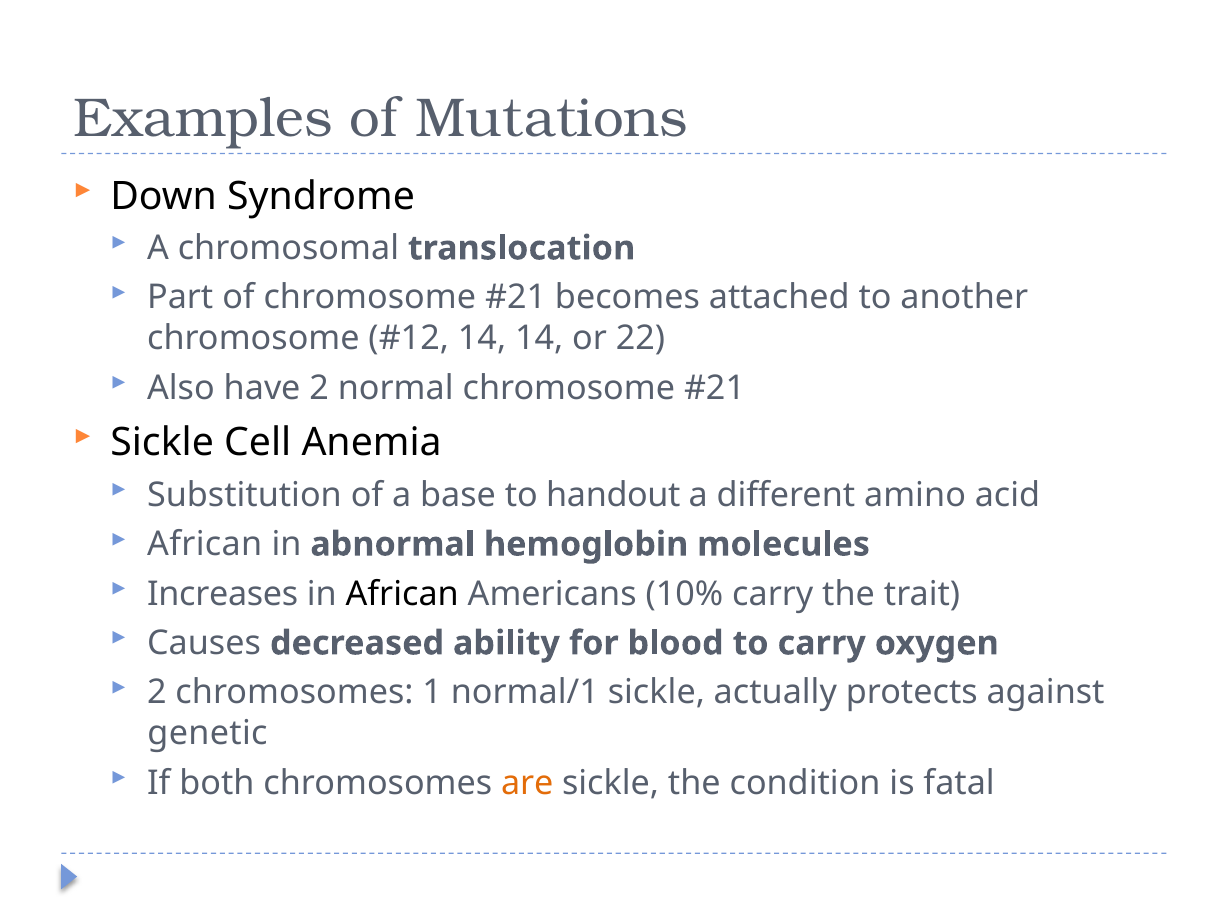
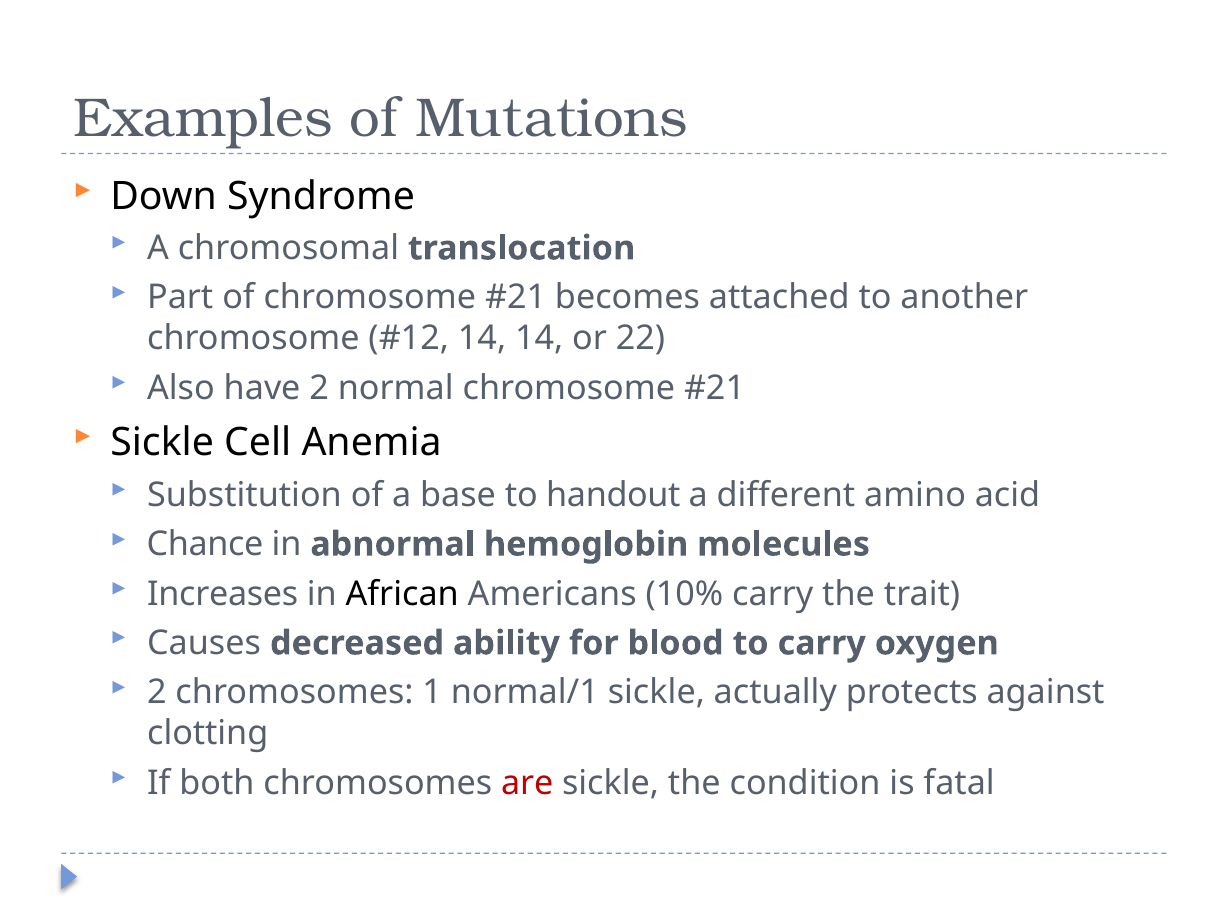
African: African -> Chance (205, 544)
genetic: genetic -> clotting (208, 734)
are colour: orange -> red (527, 783)
